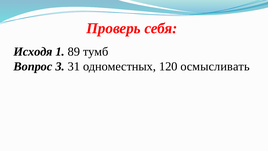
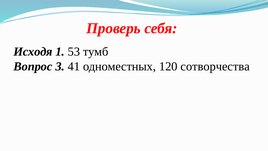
89: 89 -> 53 (74, 52)
31: 31 -> 41 (74, 66)
осмысливать: осмысливать -> сотворчества (215, 66)
